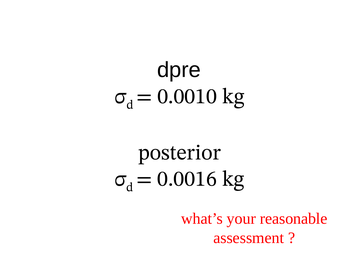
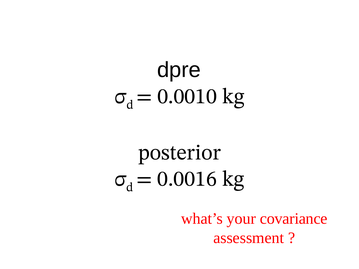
reasonable: reasonable -> covariance (294, 219)
